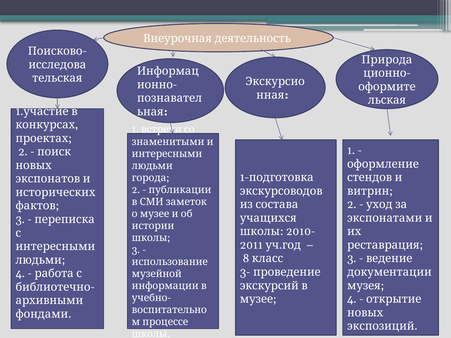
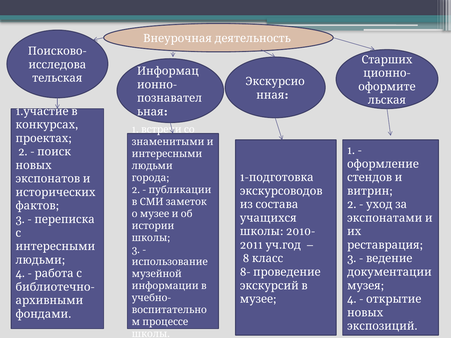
Природа: Природа -> Старших (387, 60)
3-: 3- -> 8- (245, 272)
